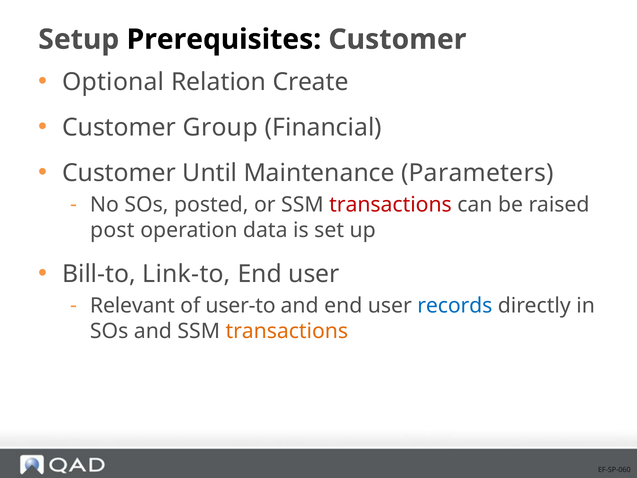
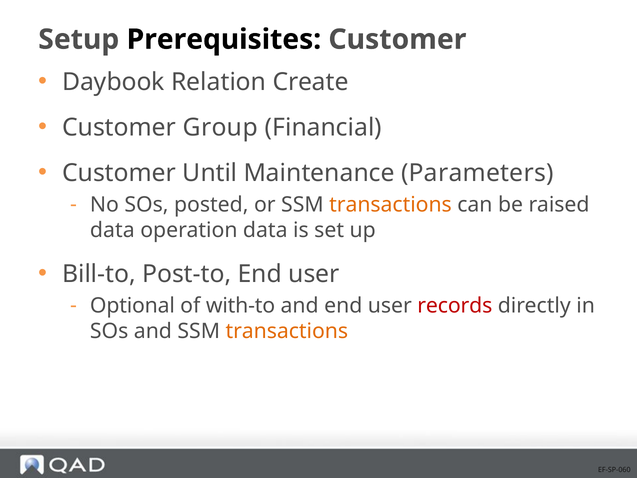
Optional: Optional -> Daybook (113, 82)
transactions colour: red -> orange (390, 205)
post: post -> data (112, 230)
Link-to: Link-to -> Post-to (187, 274)
Relevant: Relevant -> Optional (132, 305)
user-to: user-to -> with-to (241, 305)
records colour: blue -> red (455, 305)
